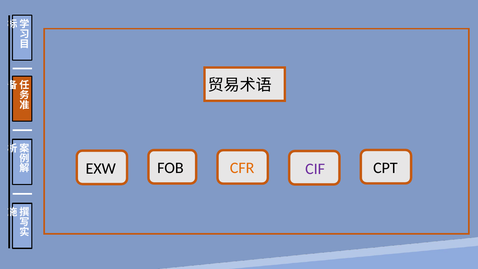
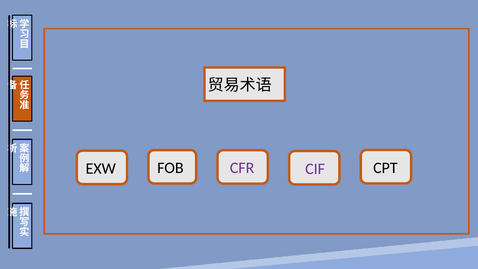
CFR colour: orange -> purple (242, 168)
